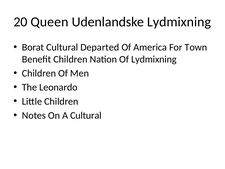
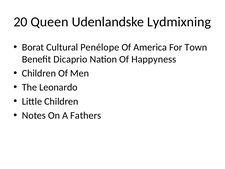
Departed: Departed -> Penélope (100, 47)
Benefit Children: Children -> Dicaprio (70, 59)
Of Lydmixning: Lydmixning -> Happyness (154, 59)
A Cultural: Cultural -> Fathers (86, 115)
